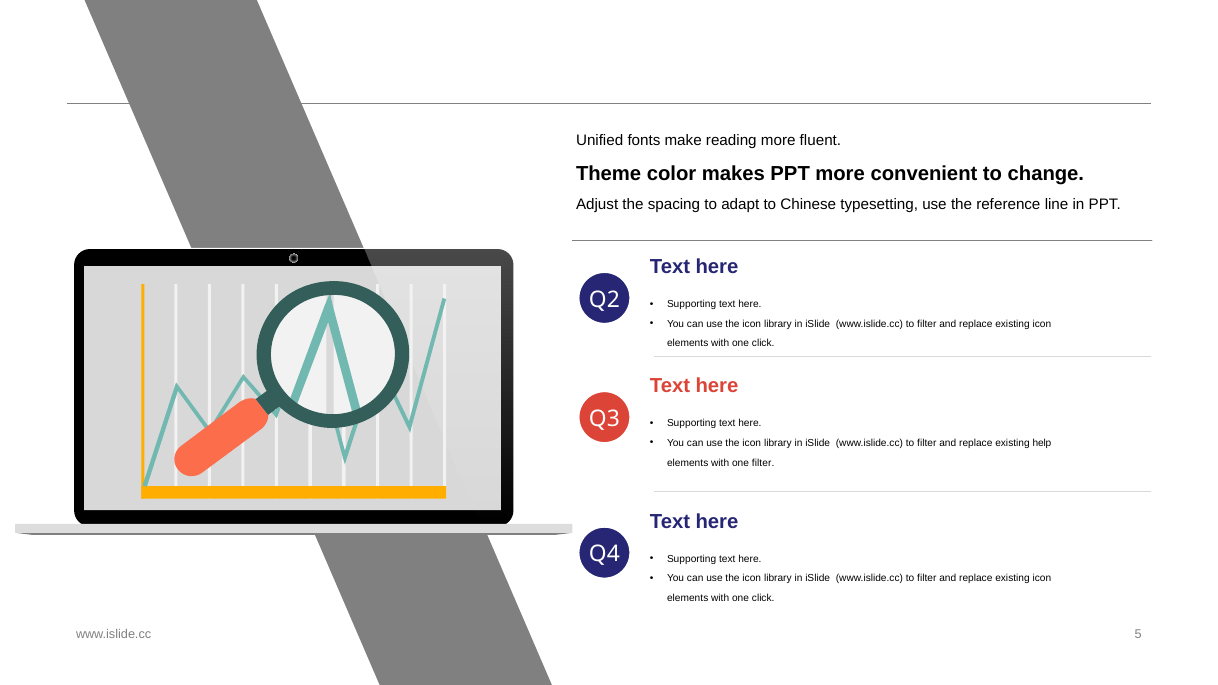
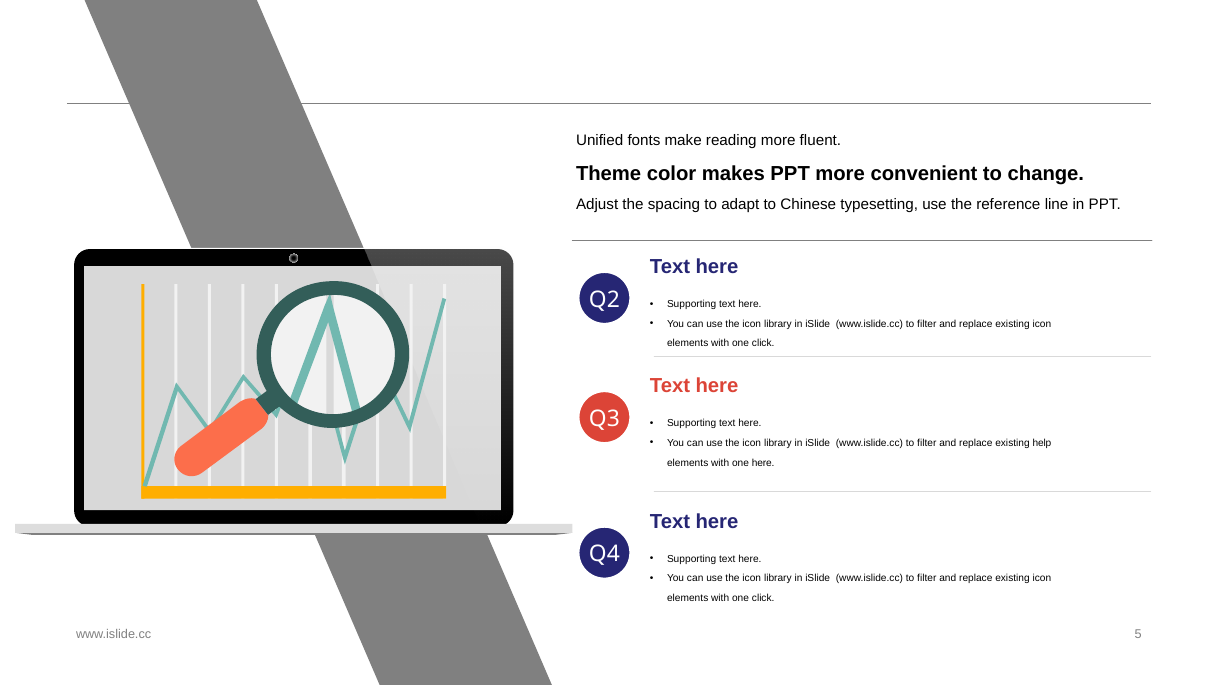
one filter: filter -> here (763, 463)
